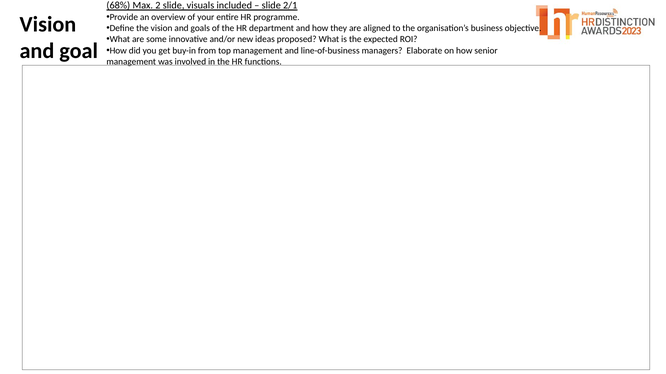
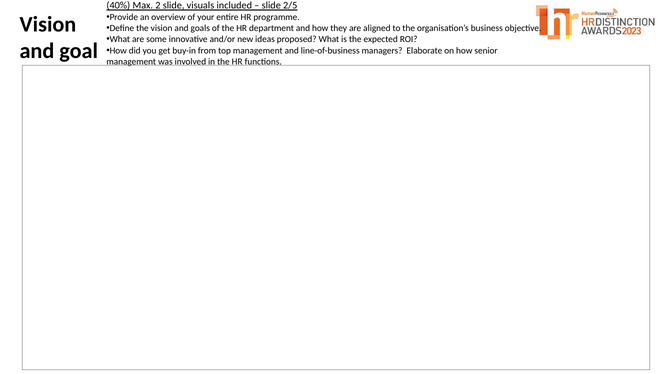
68%: 68% -> 40% (118, 6)
2/1: 2/1 -> 2/5 (290, 6)
